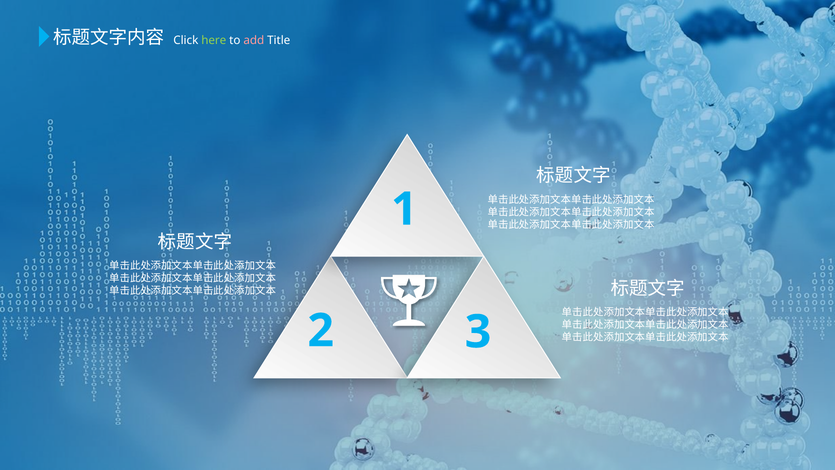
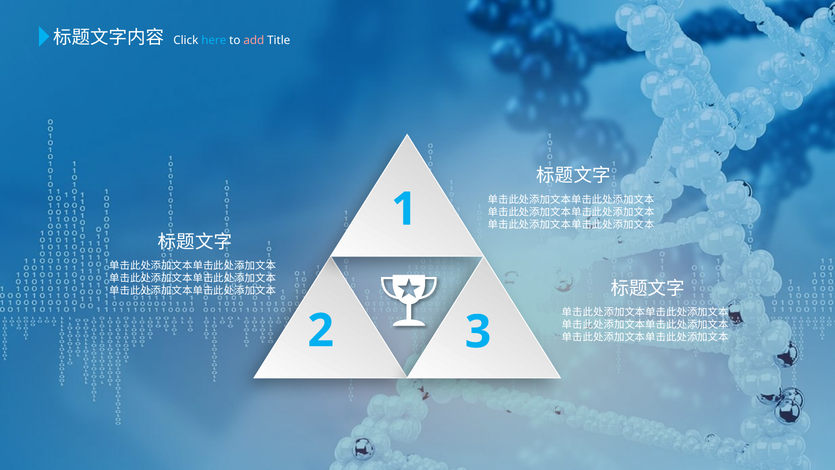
here colour: light green -> light blue (214, 40)
